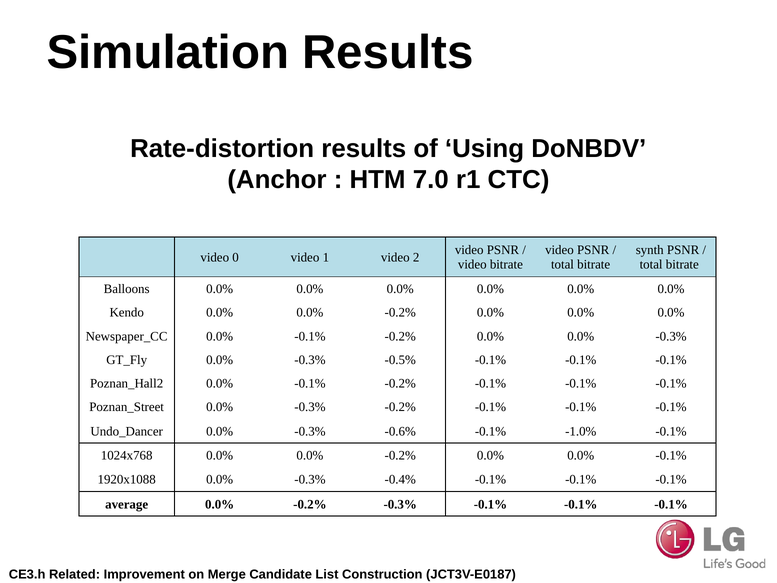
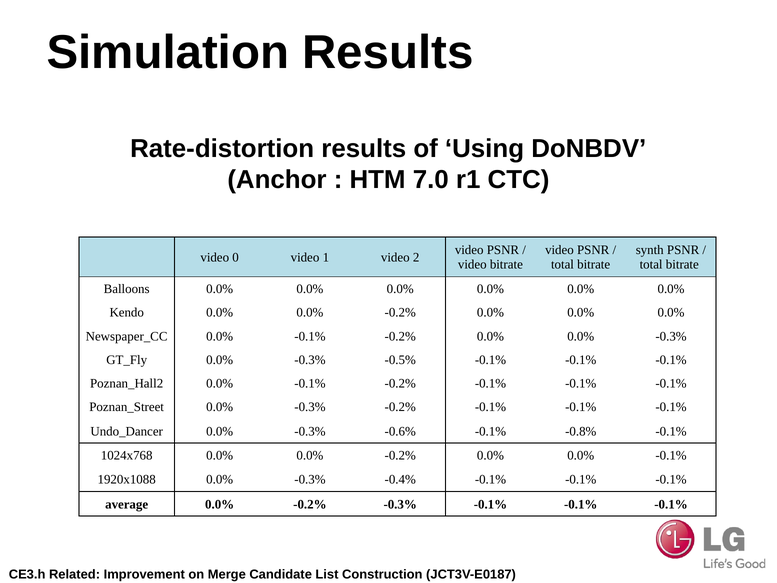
-1.0%: -1.0% -> -0.8% (581, 431)
